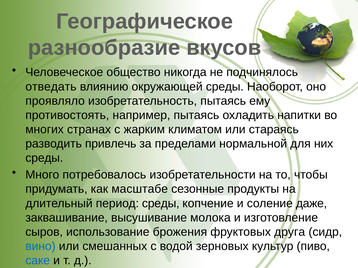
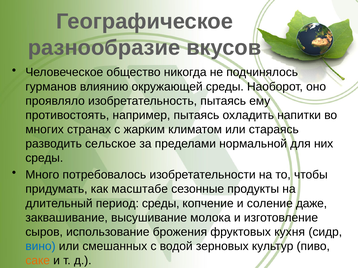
отведать: отведать -> гурманов (51, 87)
привлечь: привлечь -> сельское (111, 144)
друга: друга -> кухня (290, 232)
саке colour: blue -> orange (38, 261)
